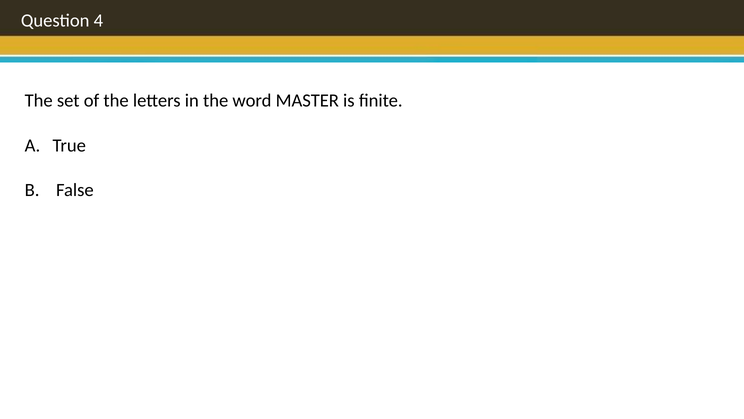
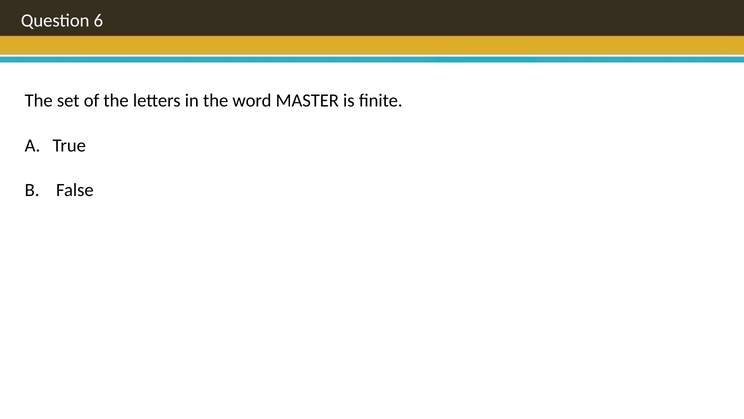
4: 4 -> 6 (98, 21)
